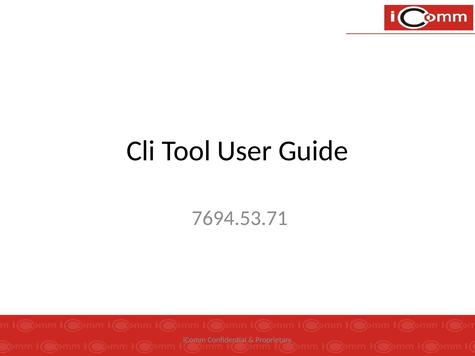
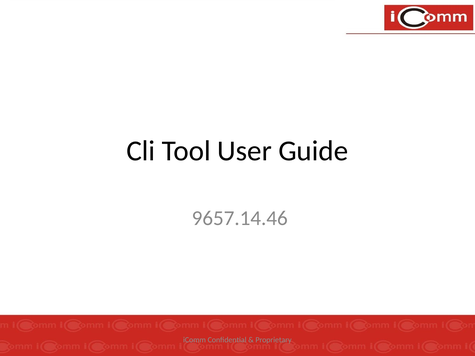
7694.53.71: 7694.53.71 -> 9657.14.46 (240, 218)
